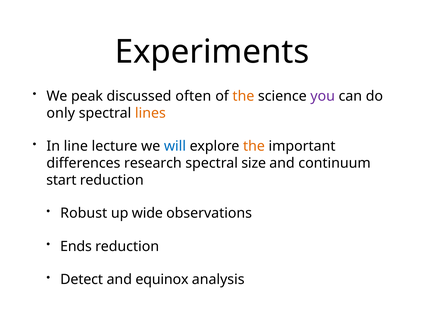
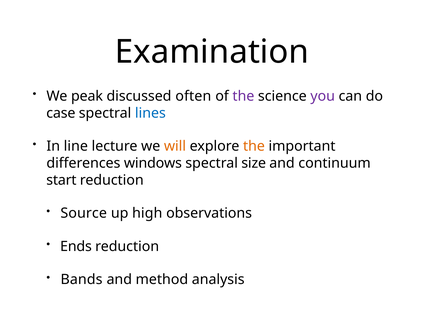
Experiments: Experiments -> Examination (212, 52)
the colour: orange -> purple (243, 96)
only: only -> case (61, 113)
lines colour: orange -> blue (150, 113)
will colour: blue -> orange (175, 146)
research: research -> windows (153, 163)
Robust: Robust -> Source (84, 213)
wide: wide -> high (147, 213)
Detect: Detect -> Bands (82, 280)
equinox: equinox -> method (162, 280)
